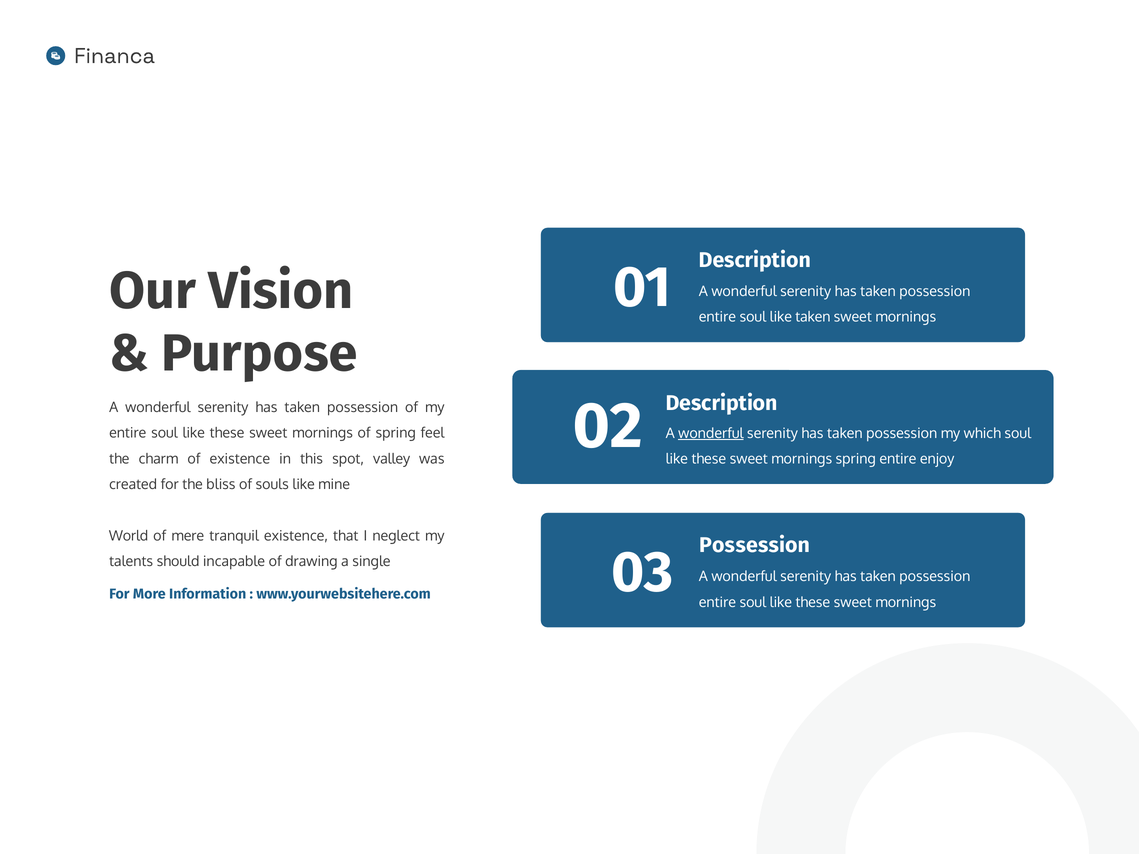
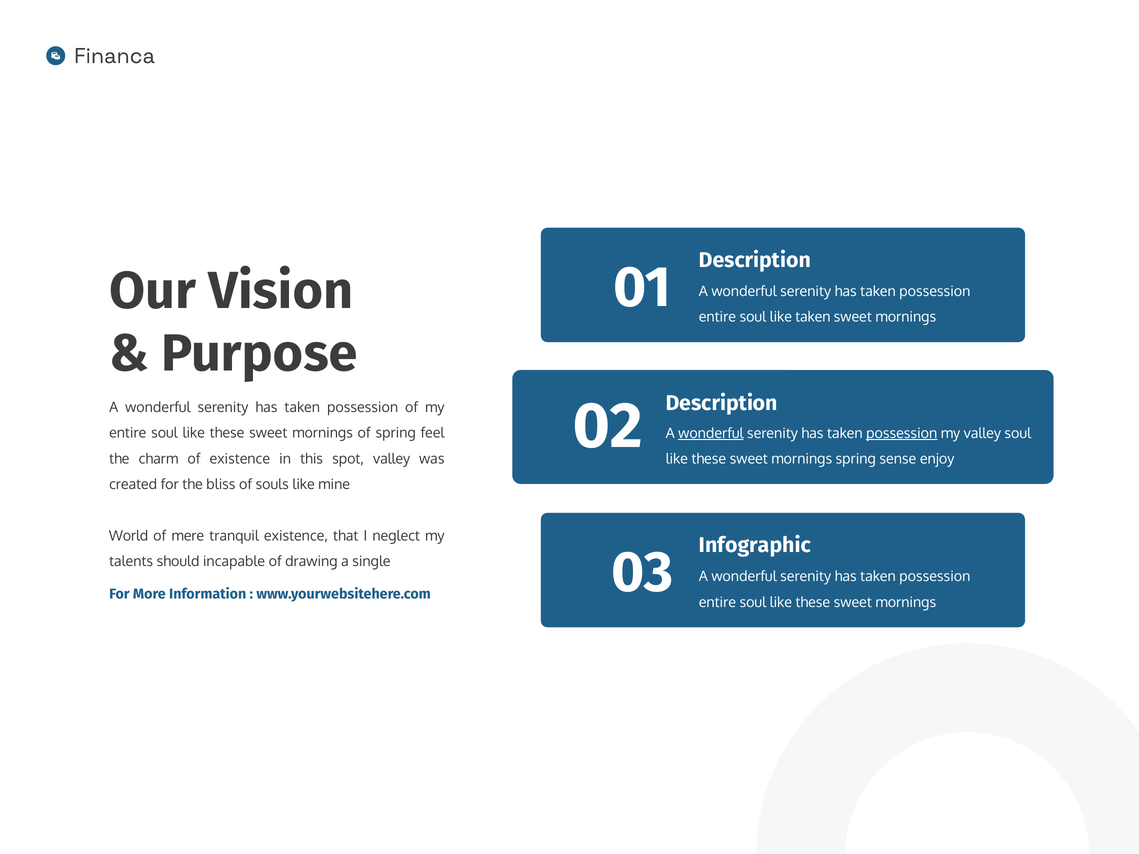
possession underline: none -> present (902, 433)
my which: which -> valley (982, 433)
spring entire: entire -> sense (898, 459)
Possession: Possession -> Infographic (755, 546)
